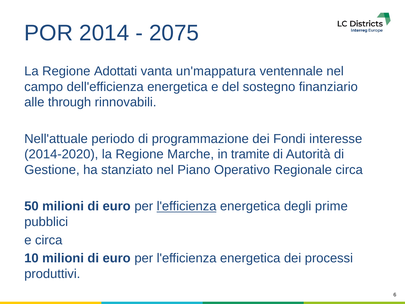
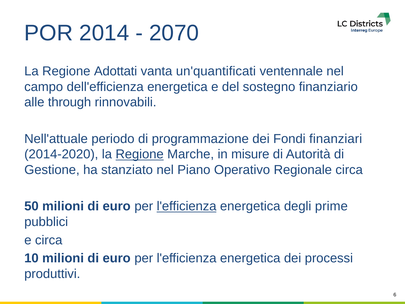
2075: 2075 -> 2070 (174, 33)
un'mappatura: un'mappatura -> un'quantificati (216, 71)
interesse: interesse -> finanziari (336, 139)
Regione underline: none -> present (140, 154)
tramite: tramite -> misure (250, 154)
